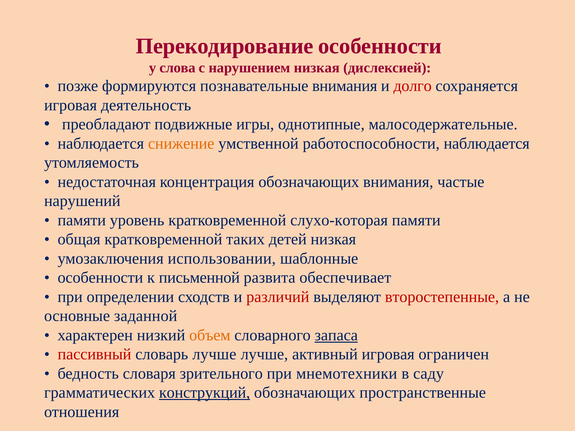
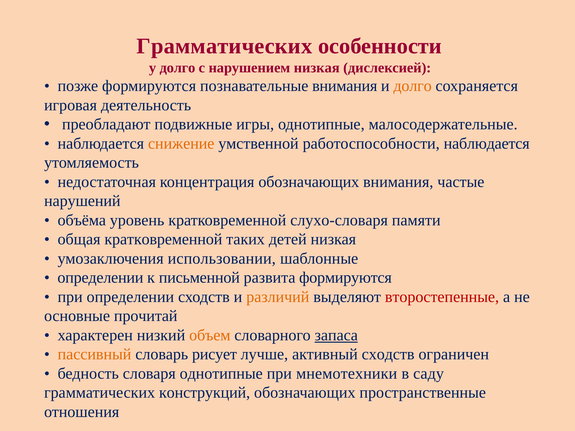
Перекодирование: Перекодирование -> Грамматических (224, 46)
у слова: слова -> долго (177, 68)
долго colour: red -> orange (413, 86)
памяти: памяти -> объёма (82, 220)
слухо-которая: слухо-которая -> слухо-словаря (339, 220)
особенности: особенности -> определении (100, 278)
развита обеспечивает: обеспечивает -> формируются (345, 278)
различий colour: red -> orange (278, 297)
заданной: заданной -> прочитай (146, 316)
пассивный colour: red -> orange (94, 355)
словарь лучше: лучше -> рисует (215, 355)
активный игровая: игровая -> сходств (388, 355)
словаря зрительного: зрительного -> однотипные (221, 374)
конструкций underline: present -> none (205, 393)
